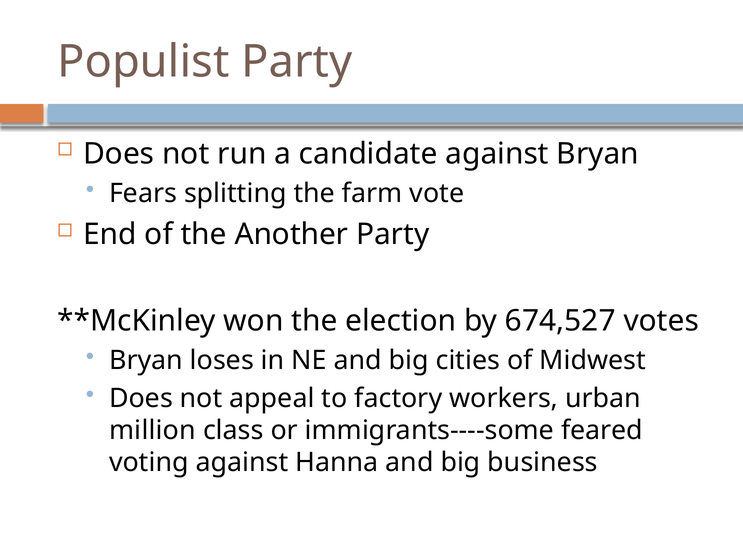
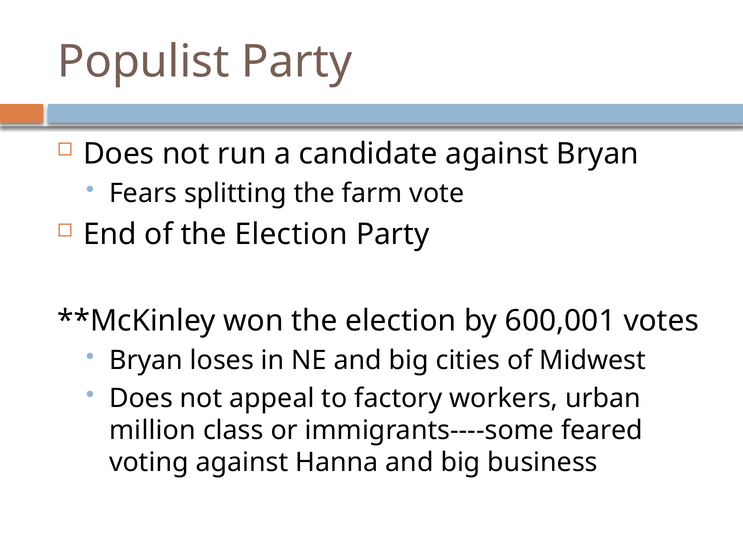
of the Another: Another -> Election (291, 235)
674,527: 674,527 -> 600,001 (560, 321)
